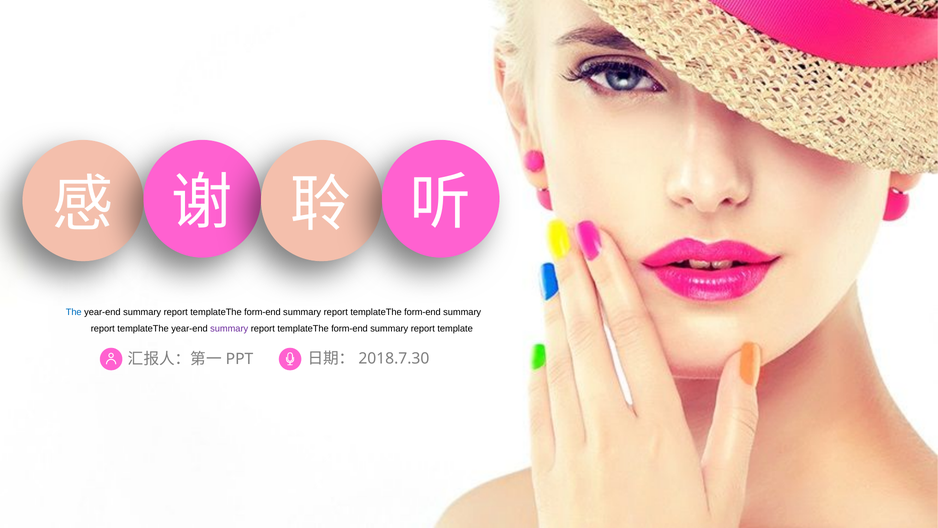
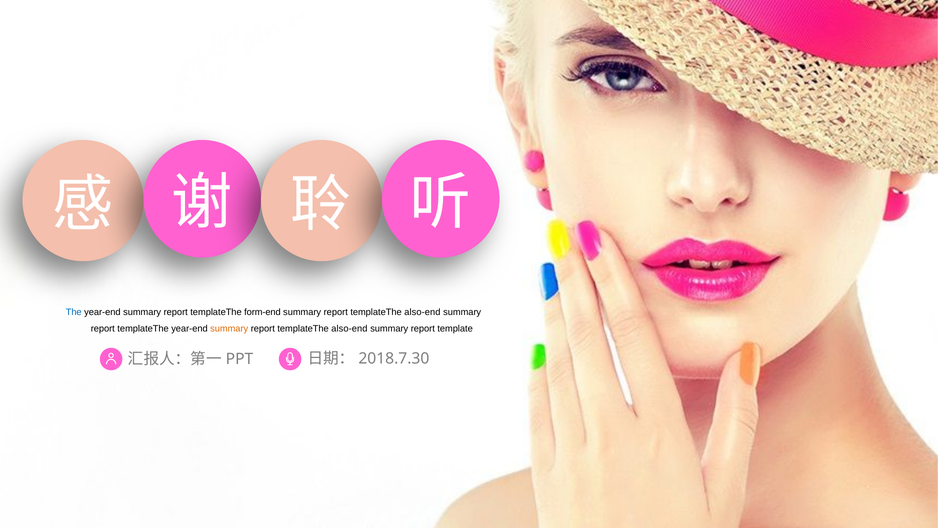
form-end: form-end -> also-end (422, 312)
summary colour: purple -> orange (229, 329)
form-end: form-end -> also-end (349, 329)
